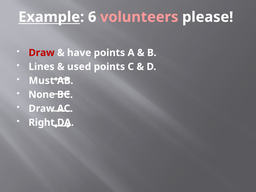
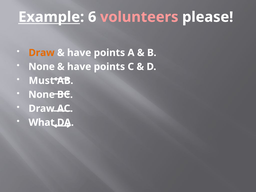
Draw colour: red -> orange (42, 53)
Lines: Lines -> None (42, 67)
used: used -> have (79, 67)
Right: Right -> What (42, 122)
